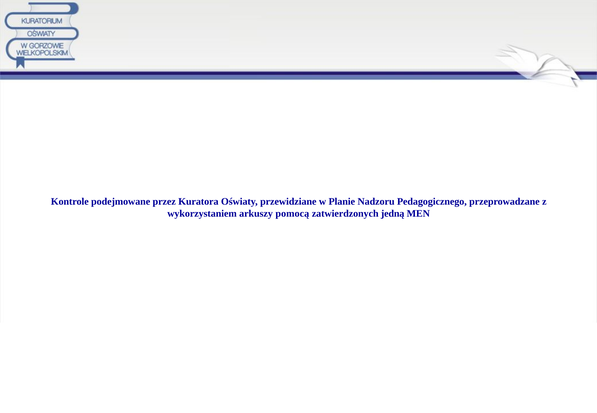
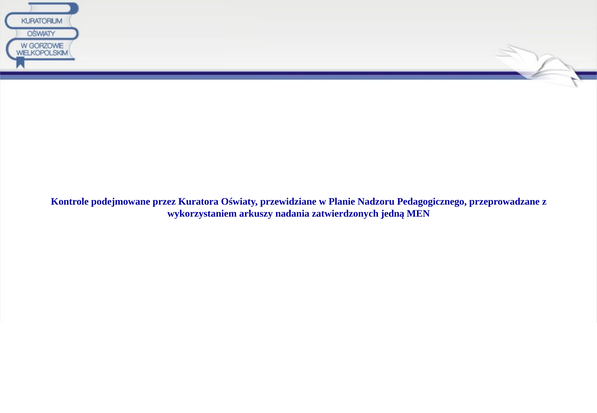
pomocą: pomocą -> nadania (292, 214)
